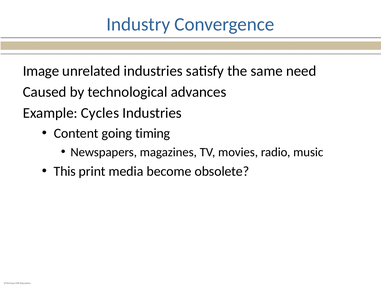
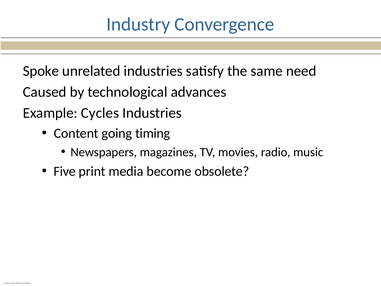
Image: Image -> Spoke (41, 71)
This: This -> Five (65, 171)
